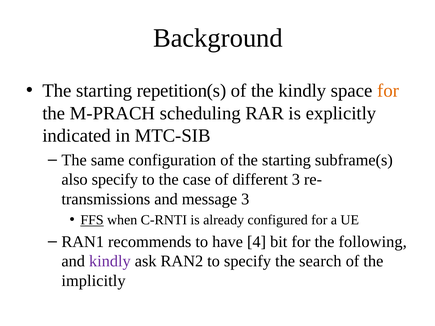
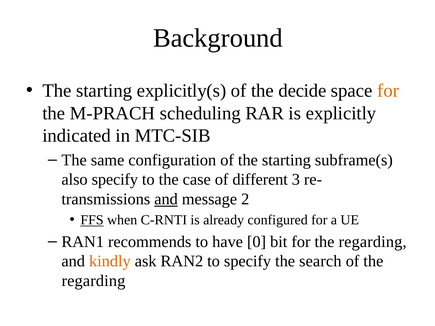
repetition(s: repetition(s -> explicitly(s (182, 91)
the kindly: kindly -> decide (303, 91)
and underline: none -> present (166, 199)
message 3: 3 -> 2 (245, 199)
4: 4 -> 0 (257, 242)
for the following: following -> regarding (373, 242)
kindly colour: purple -> orange (110, 261)
implicitly: implicitly -> regarding (93, 281)
